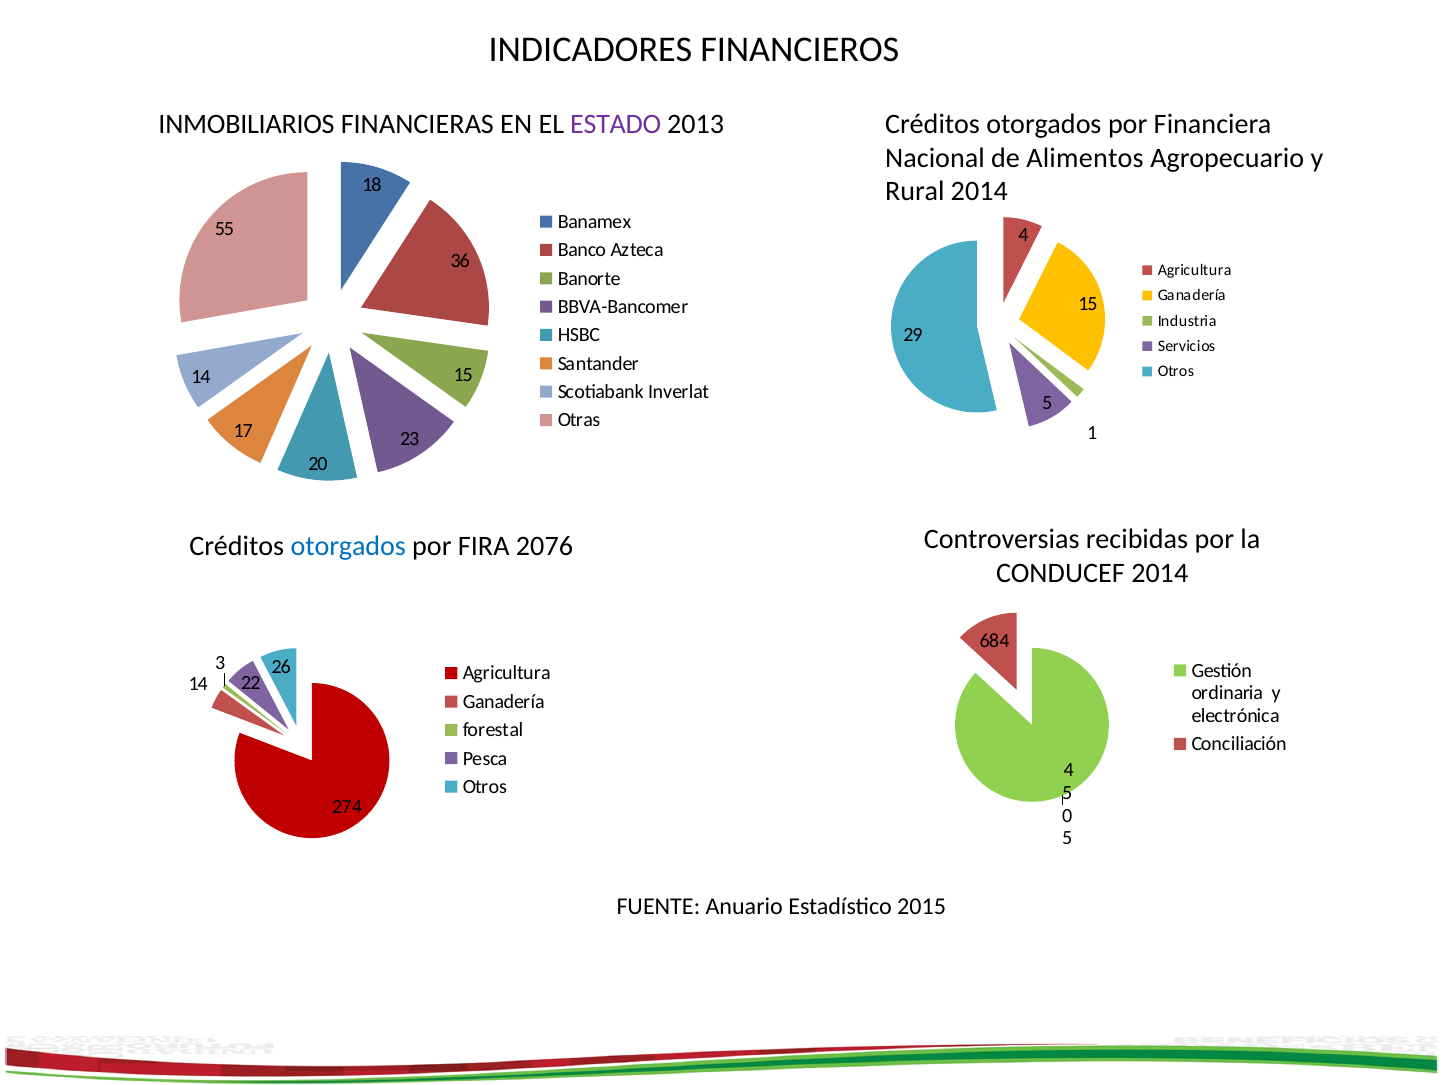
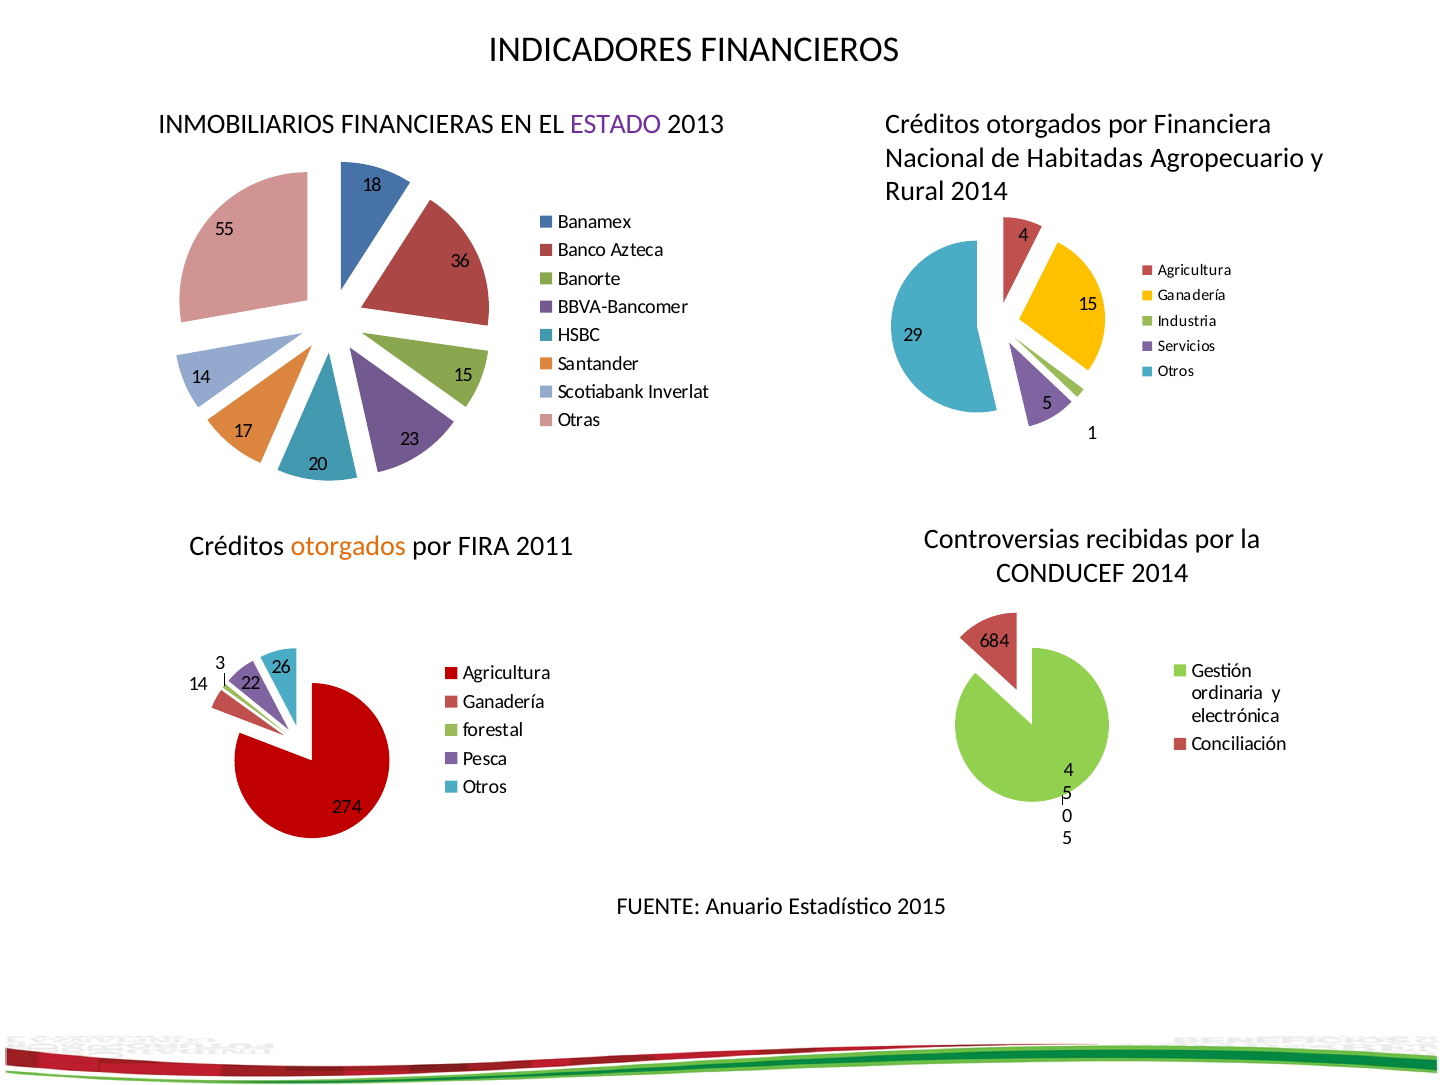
Alimentos: Alimentos -> Habitadas (1085, 158)
otorgados colour: blue -> orange (348, 546)
2076: 2076 -> 2011 (544, 546)
